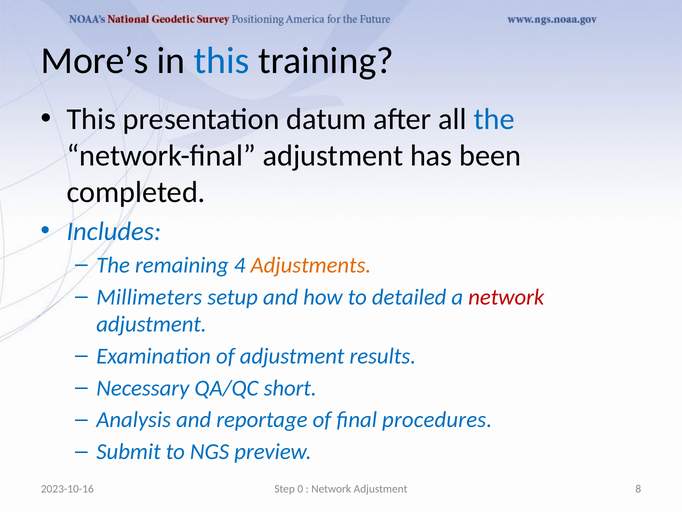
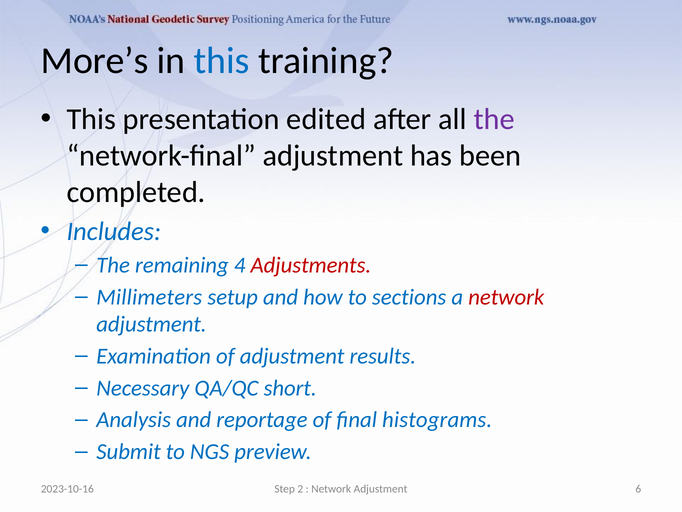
datum: datum -> edited (326, 119)
the colour: blue -> purple (494, 119)
Adjustments colour: orange -> red (311, 265)
detailed: detailed -> sections (409, 297)
procedures: procedures -> histograms (437, 420)
0: 0 -> 2 (300, 488)
8: 8 -> 6 (638, 488)
